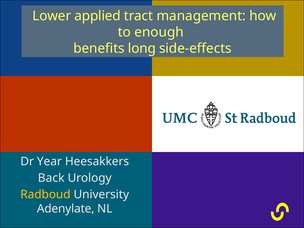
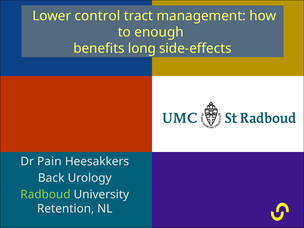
applied: applied -> control (97, 16)
Year: Year -> Pain (49, 161)
Radboud colour: yellow -> light green (45, 195)
Adenylate: Adenylate -> Retention (66, 209)
